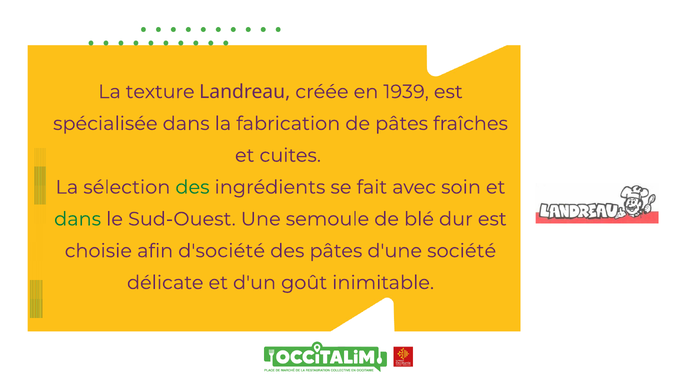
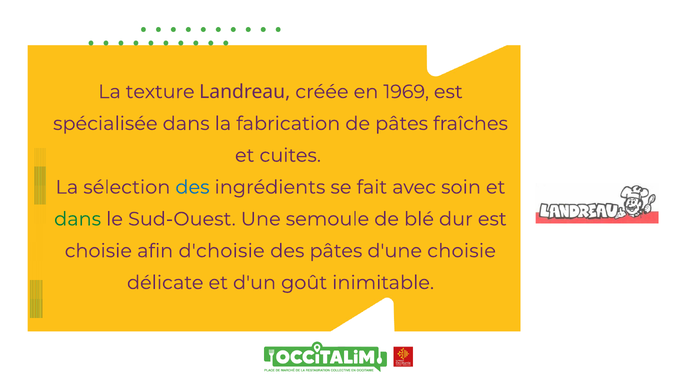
1939: 1939 -> 1969 (406, 92)
des colour: green -> blue (192, 187)
d'société: d'société -> d'choisie (222, 251)
d'une société: société -> choisie (462, 251)
